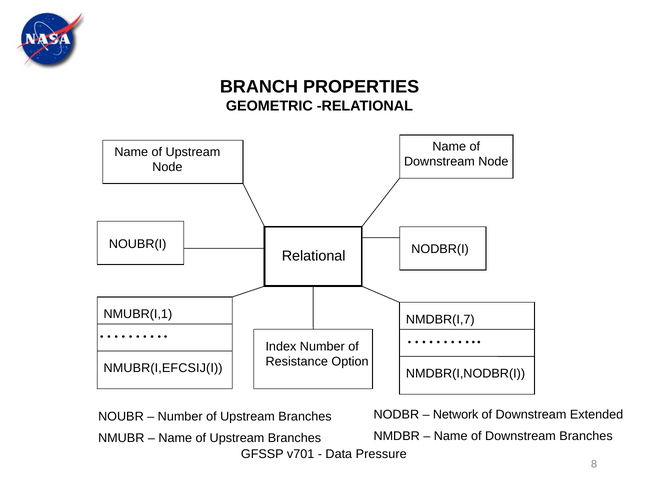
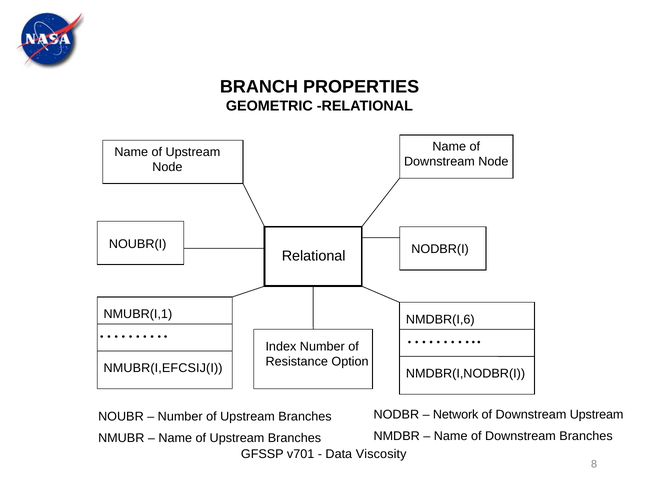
NMDBR(I,7: NMDBR(I,7 -> NMDBR(I,6 (440, 319)
Downstream Extended: Extended -> Upstream (597, 415)
Pressure: Pressure -> Viscosity (381, 454)
